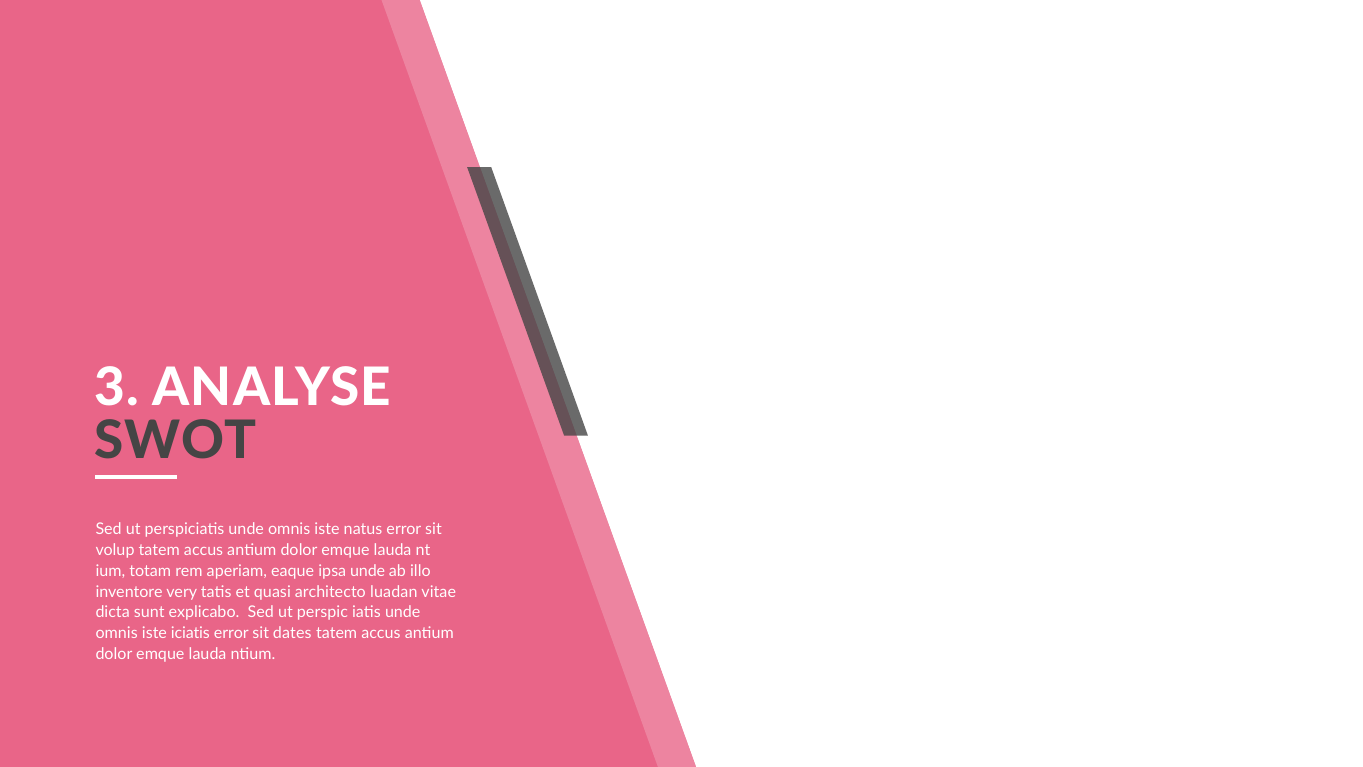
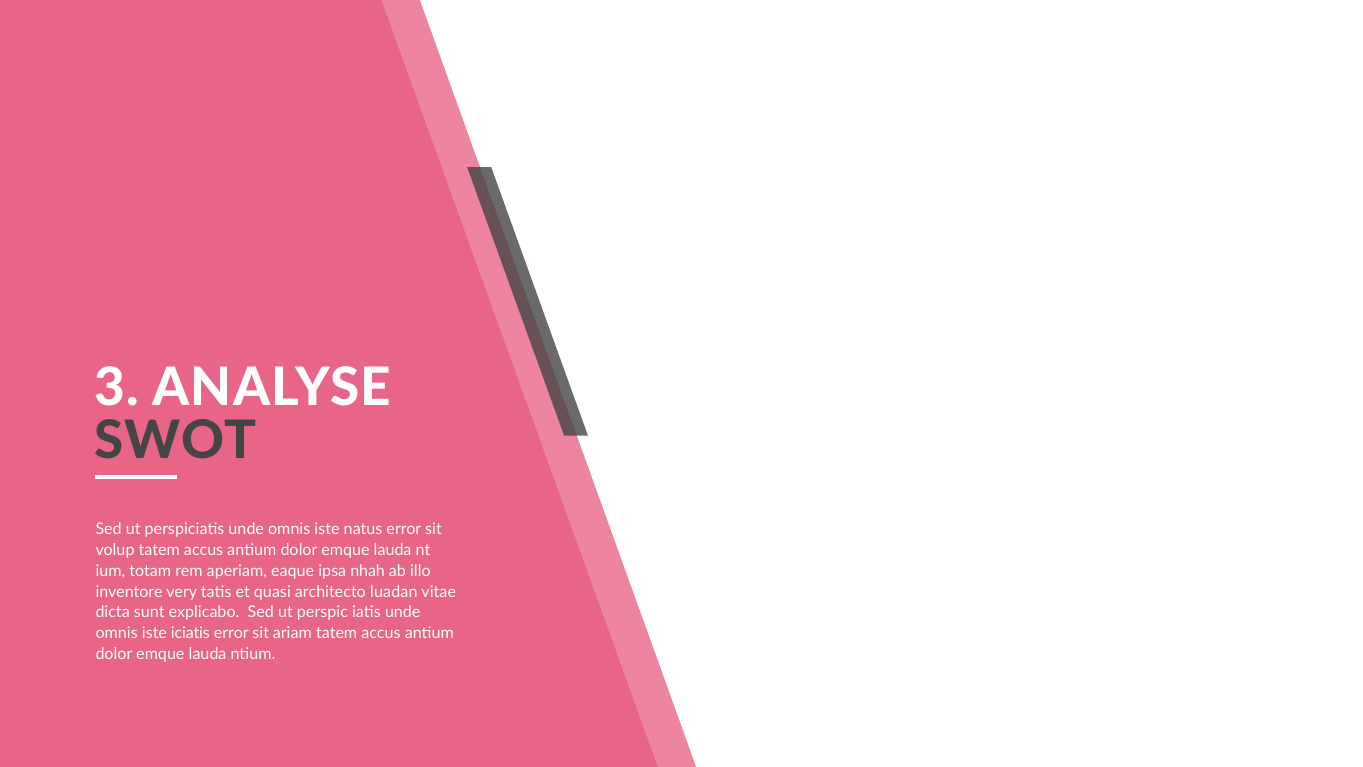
ipsa unde: unde -> nhah (368, 571)
dates: dates -> ariam (292, 633)
